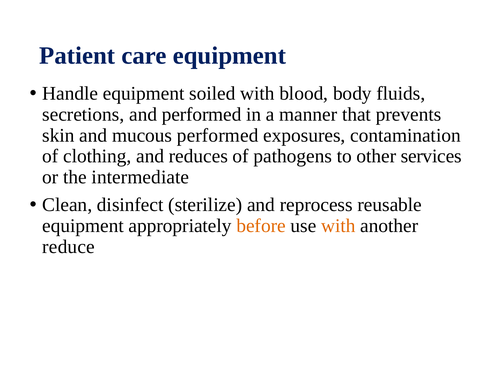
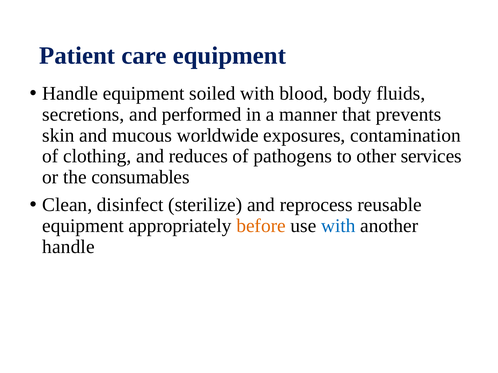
mucous performed: performed -> worldwide (218, 136)
intermediate: intermediate -> consumables (141, 177)
with colour: orange -> blue (338, 226)
reduce: reduce -> handle (69, 247)
